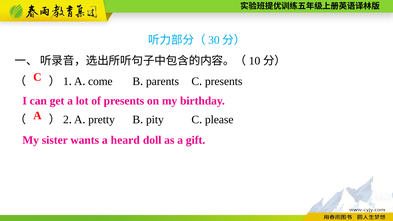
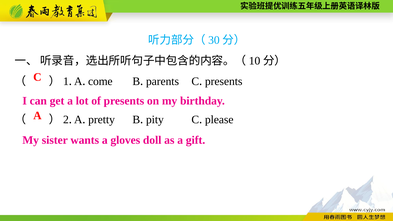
heard: heard -> gloves (125, 140)
